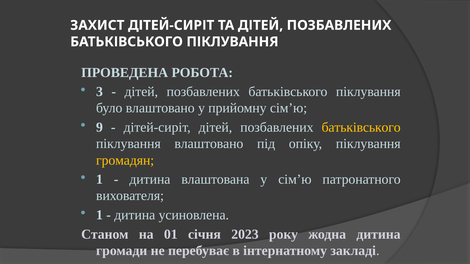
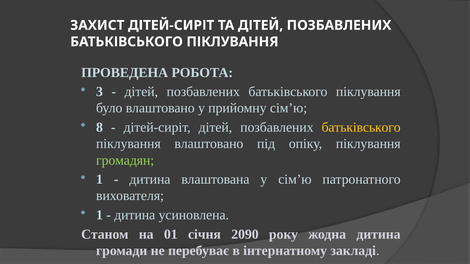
9: 9 -> 8 (99, 127)
громадян colour: yellow -> light green (125, 160)
2023: 2023 -> 2090 (245, 234)
